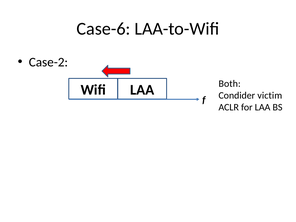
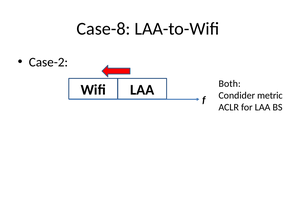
Case-6: Case-6 -> Case-8 (103, 29)
victim: victim -> metric (270, 95)
